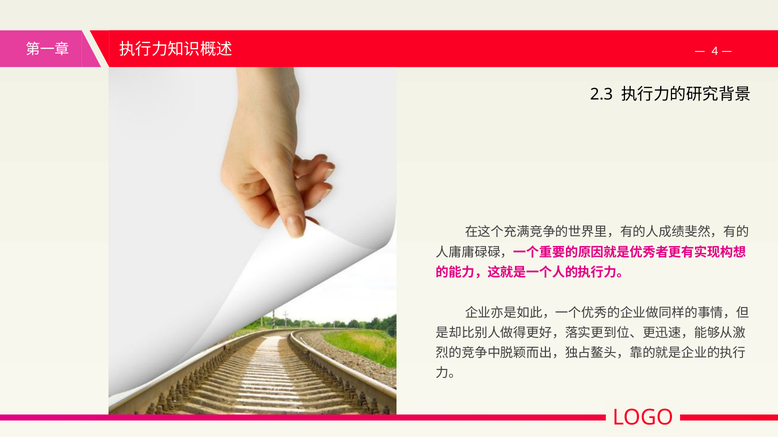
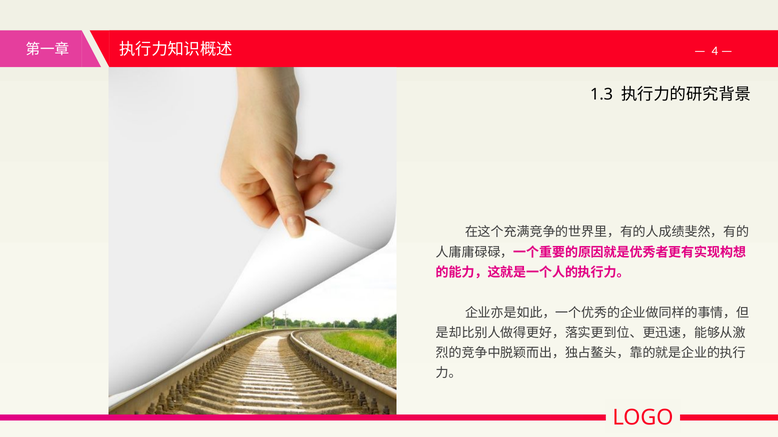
2.3: 2.3 -> 1.3 (602, 95)
